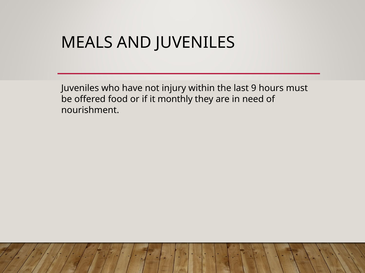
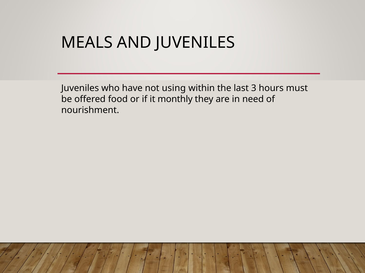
injury: injury -> using (174, 88)
9: 9 -> 3 (254, 88)
